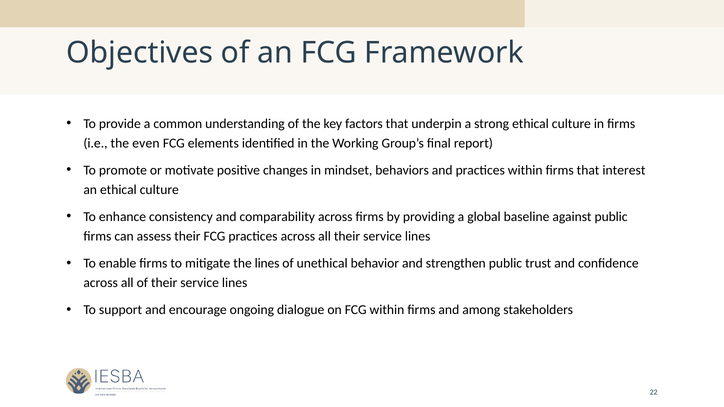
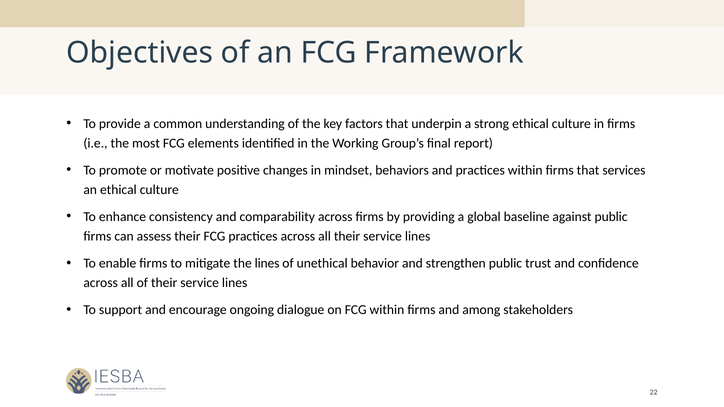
even: even -> most (146, 143)
interest: interest -> services (624, 170)
